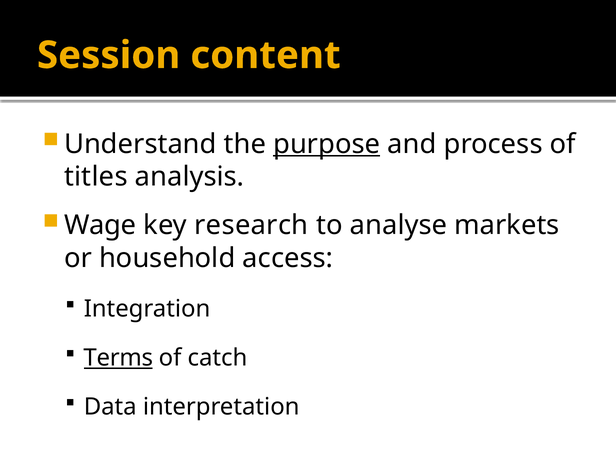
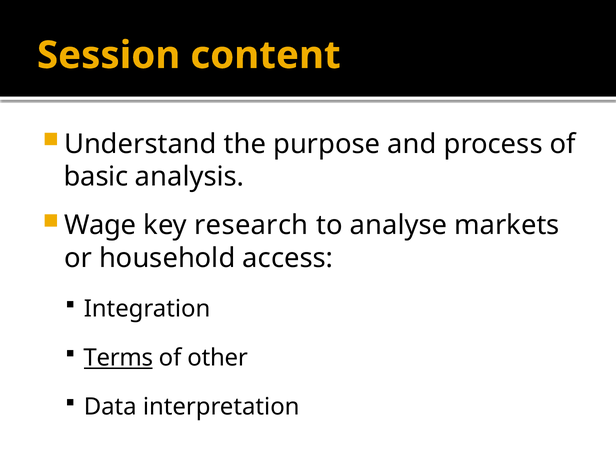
purpose underline: present -> none (327, 144)
titles: titles -> basic (96, 177)
catch: catch -> other (218, 358)
